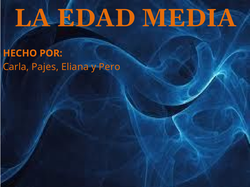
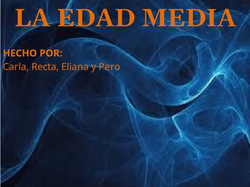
Pajes: Pajes -> Recta (45, 67)
